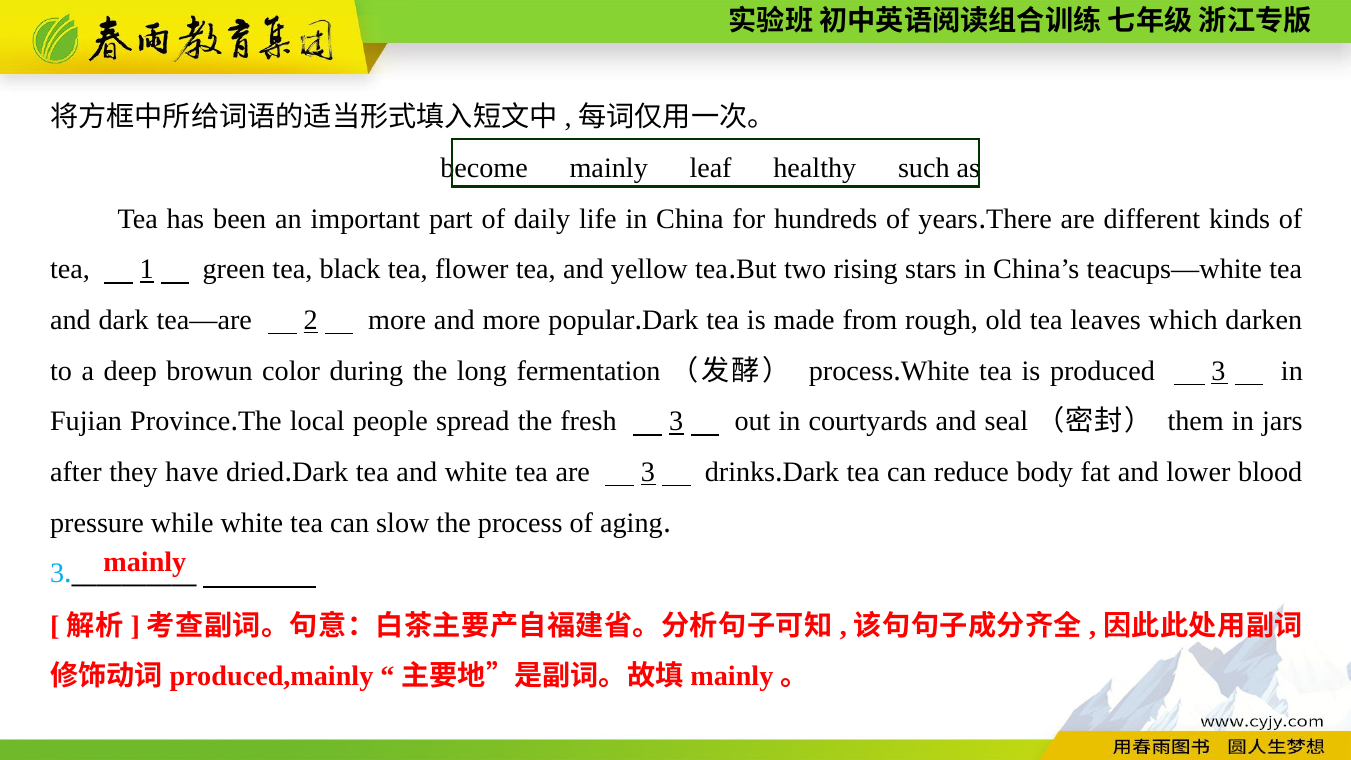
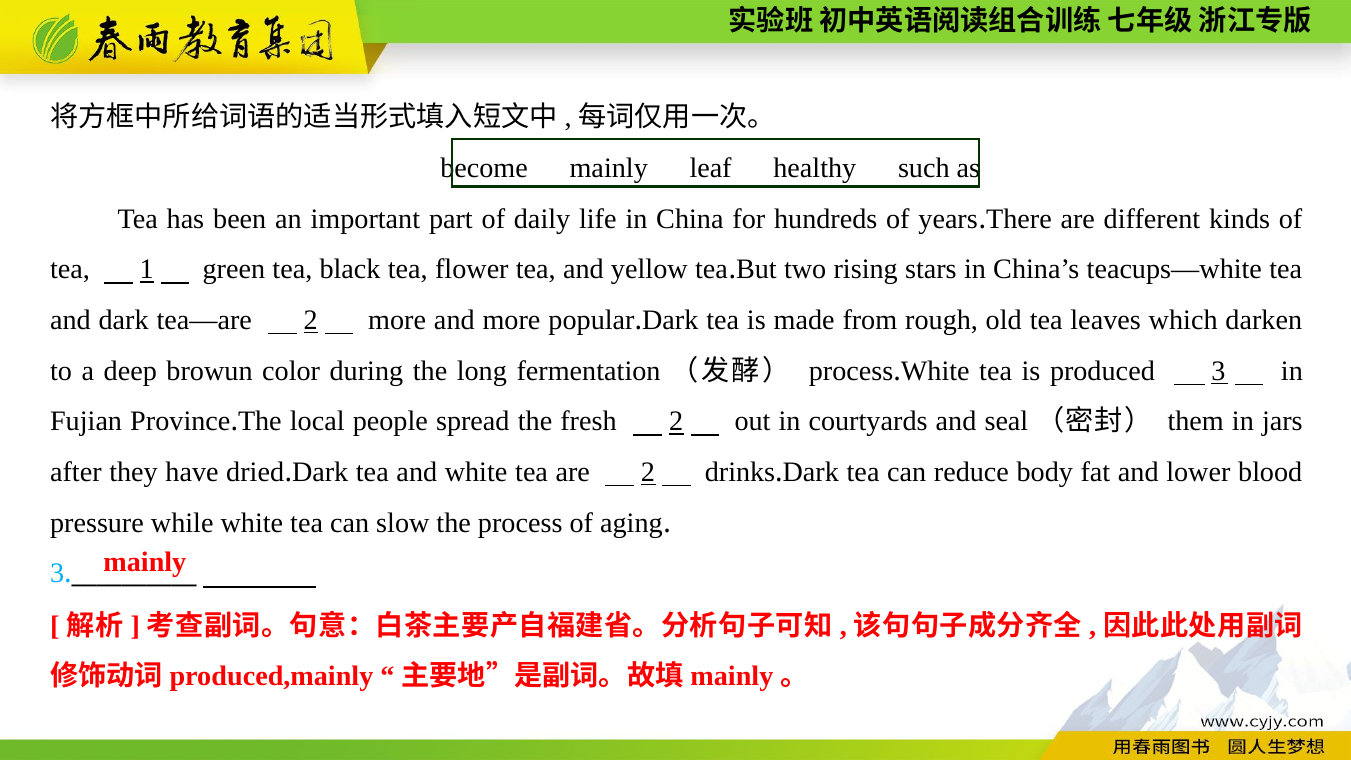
fresh 3: 3 -> 2 (676, 422)
are 3: 3 -> 2 (648, 472)
